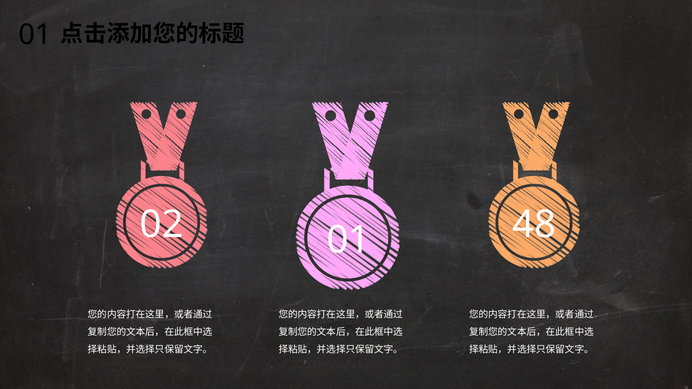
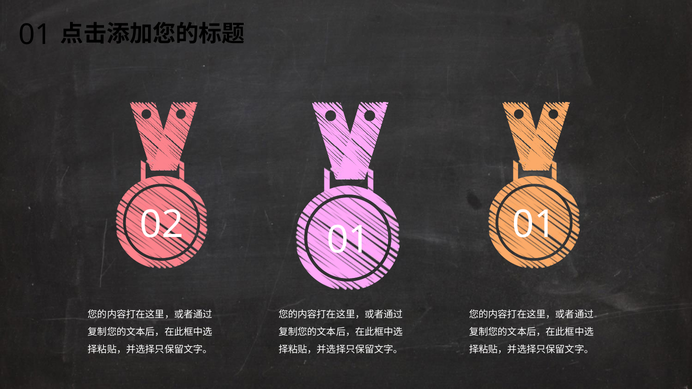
02 48: 48 -> 01 (534, 225)
